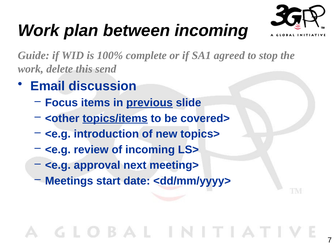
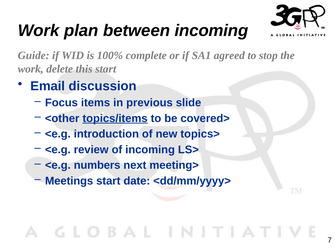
this send: send -> start (106, 69)
previous underline: present -> none (149, 103)
approval: approval -> numbers (97, 165)
